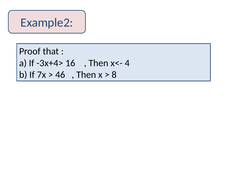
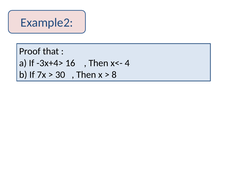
46: 46 -> 30 (60, 75)
